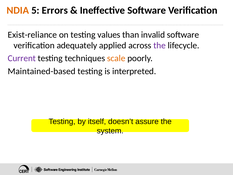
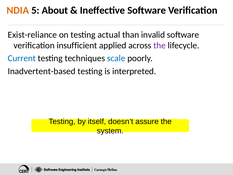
Errors: Errors -> About (55, 10)
values: values -> actual (109, 35)
adequately: adequately -> insufficient (77, 45)
Current colour: purple -> blue (22, 58)
scale colour: orange -> blue (116, 58)
Maintained-based: Maintained-based -> Inadvertent-based (42, 71)
